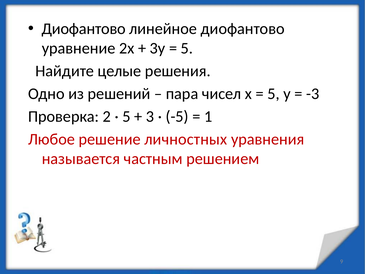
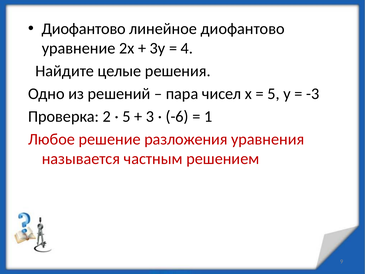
5: 5 -> 4 (187, 48)
-5: -5 -> -6 (177, 116)
личностных: личностных -> разложения (186, 139)
